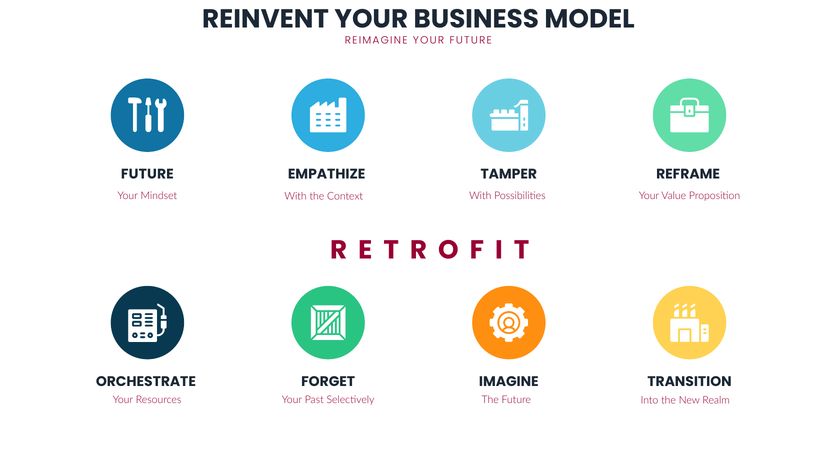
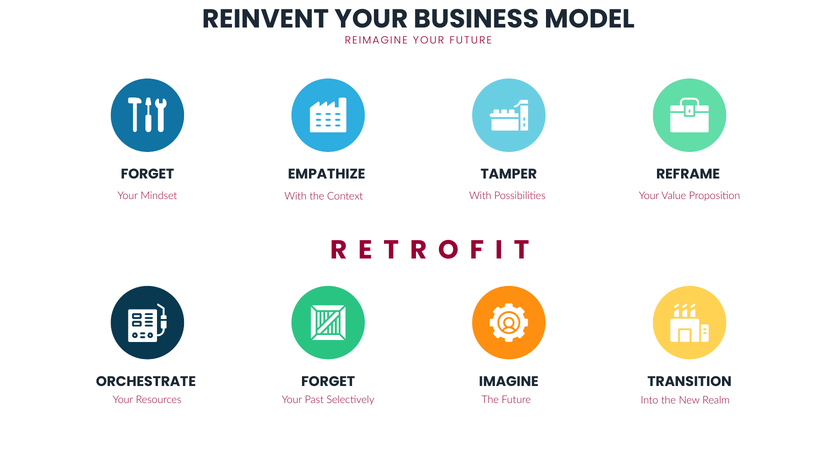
FUTURE: FUTURE -> FORGET (147, 174)
